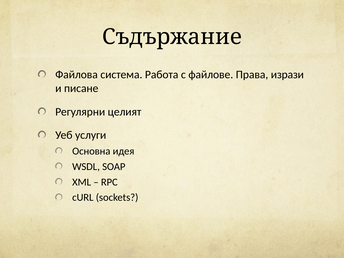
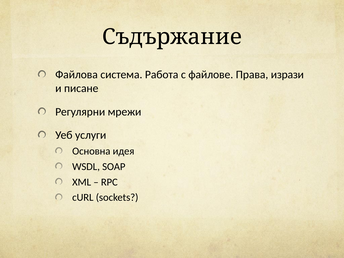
целият: целият -> мрежи (125, 112)
